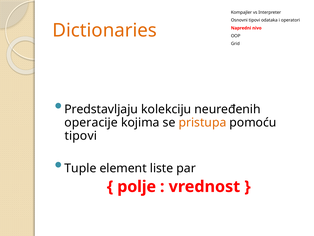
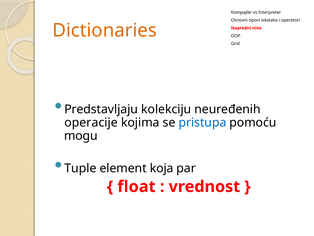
pristupa colour: orange -> blue (202, 122)
tipovi: tipovi -> mogu (81, 136)
liste: liste -> koja (162, 168)
polje: polje -> float (137, 186)
